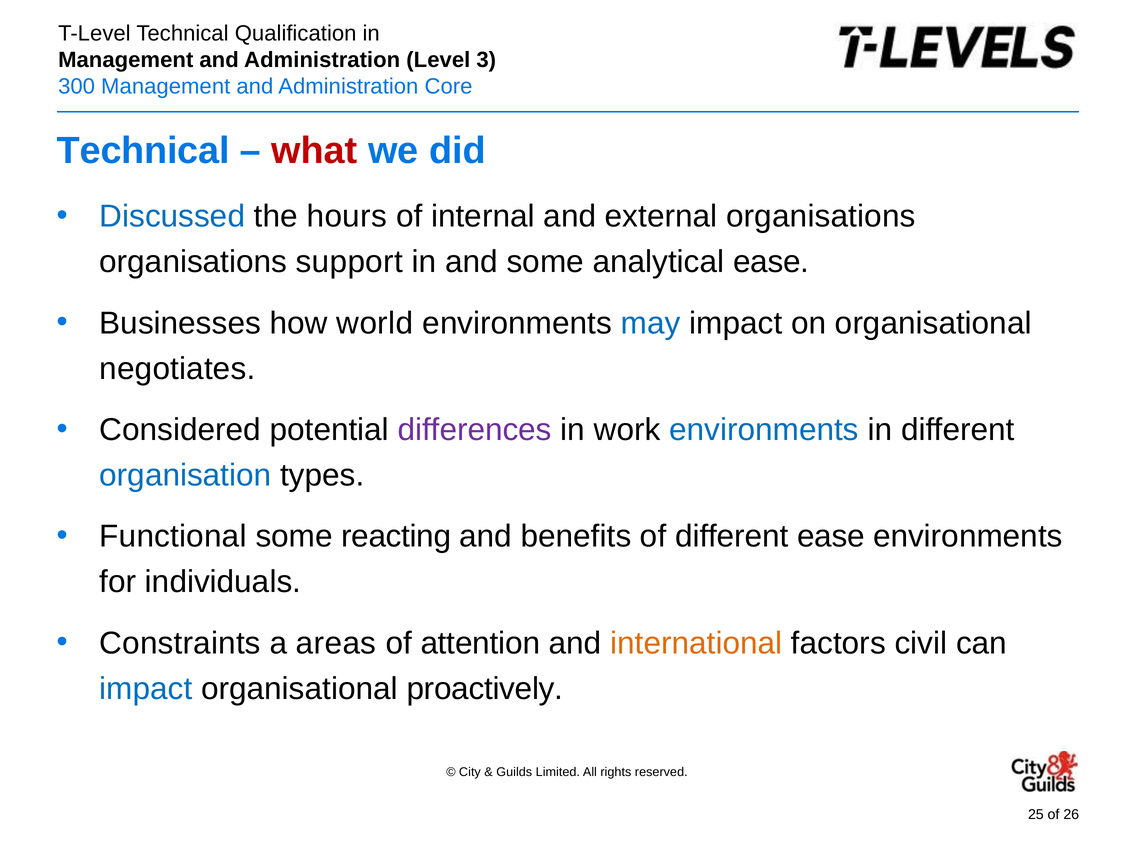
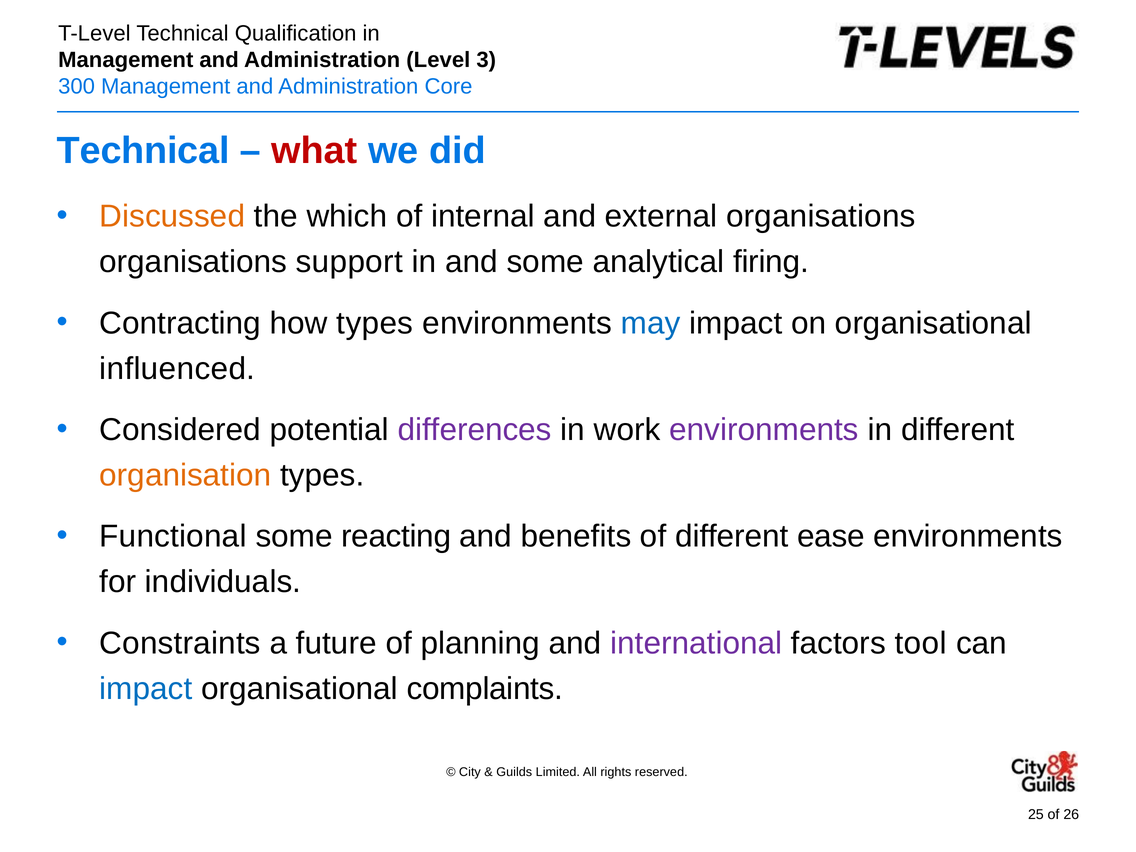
Discussed colour: blue -> orange (172, 217)
hours: hours -> which (347, 217)
analytical ease: ease -> firing (771, 262)
Businesses: Businesses -> Contracting (180, 323)
how world: world -> types (375, 323)
negotiates: negotiates -> influenced (177, 369)
environments colour: blue -> purple (764, 430)
organisation colour: blue -> orange (185, 475)
areas: areas -> future (336, 643)
attention: attention -> planning (480, 643)
international colour: orange -> purple (696, 643)
civil: civil -> tool (921, 643)
proactively: proactively -> complaints (485, 689)
